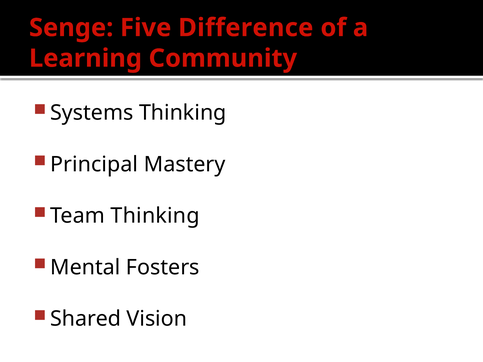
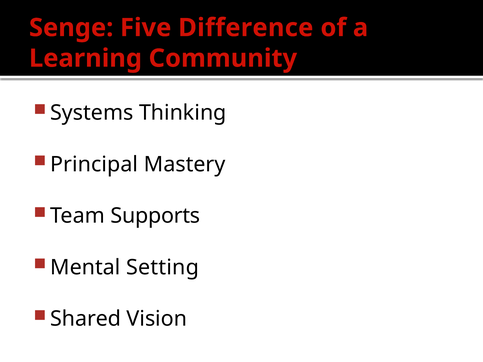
Team Thinking: Thinking -> Supports (155, 216)
Fosters: Fosters -> Setting (163, 268)
